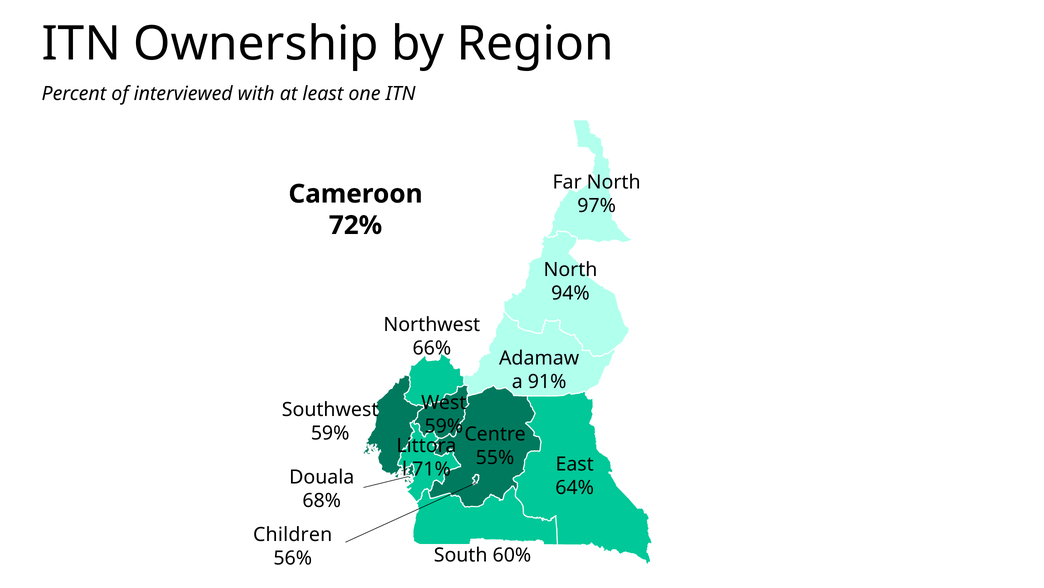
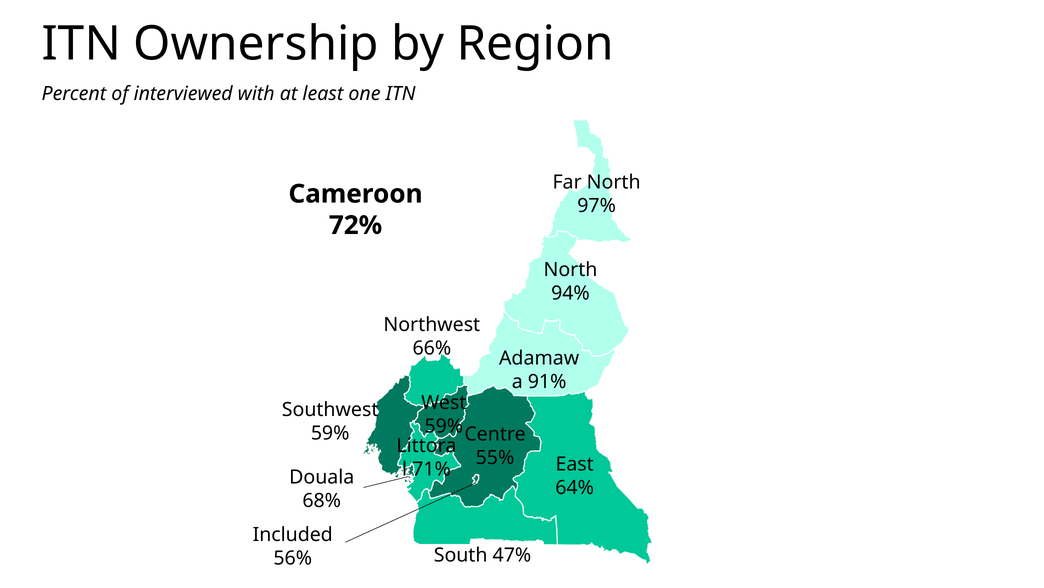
Children: Children -> Included (293, 534)
60%: 60% -> 47% (512, 555)
